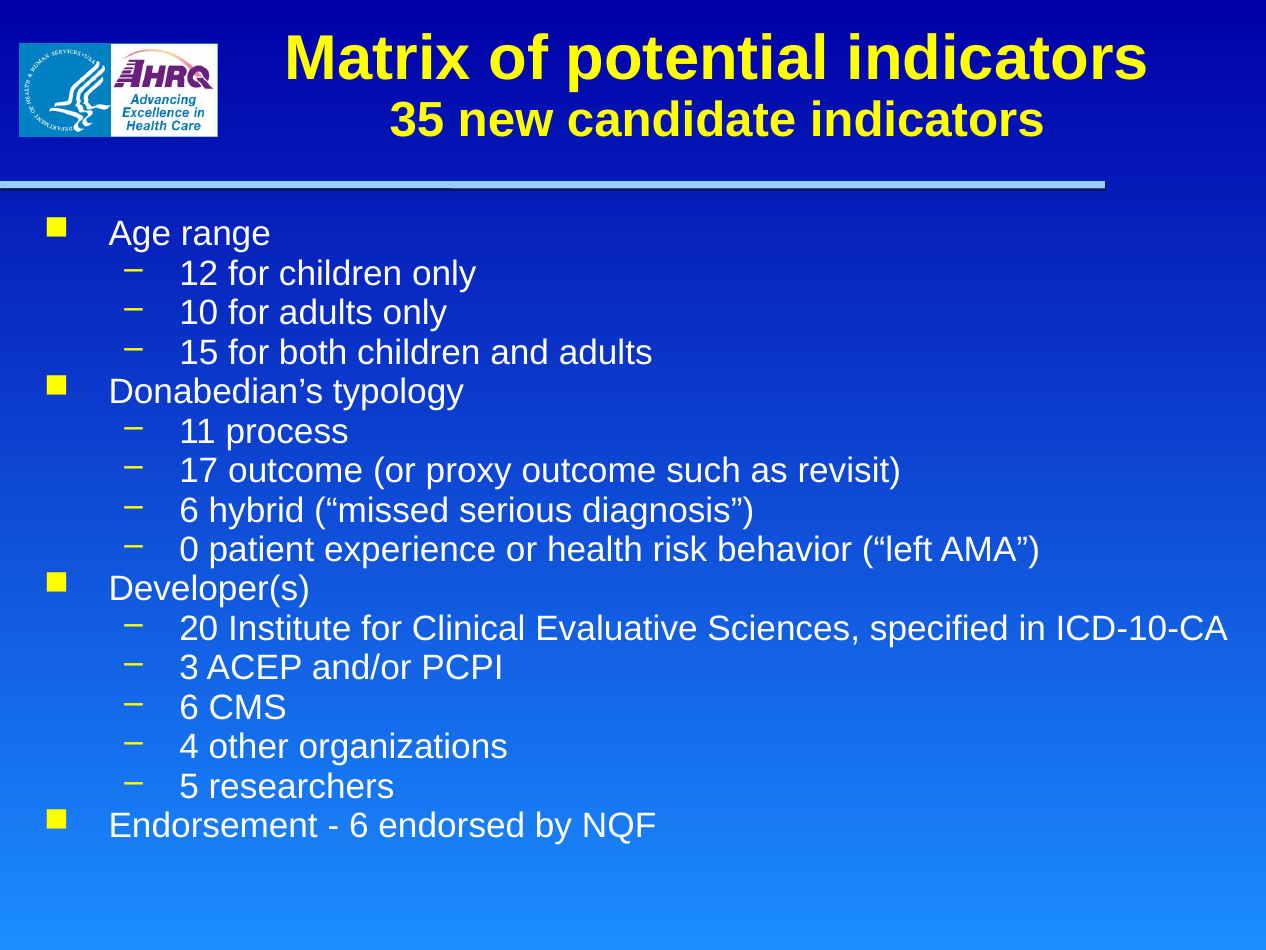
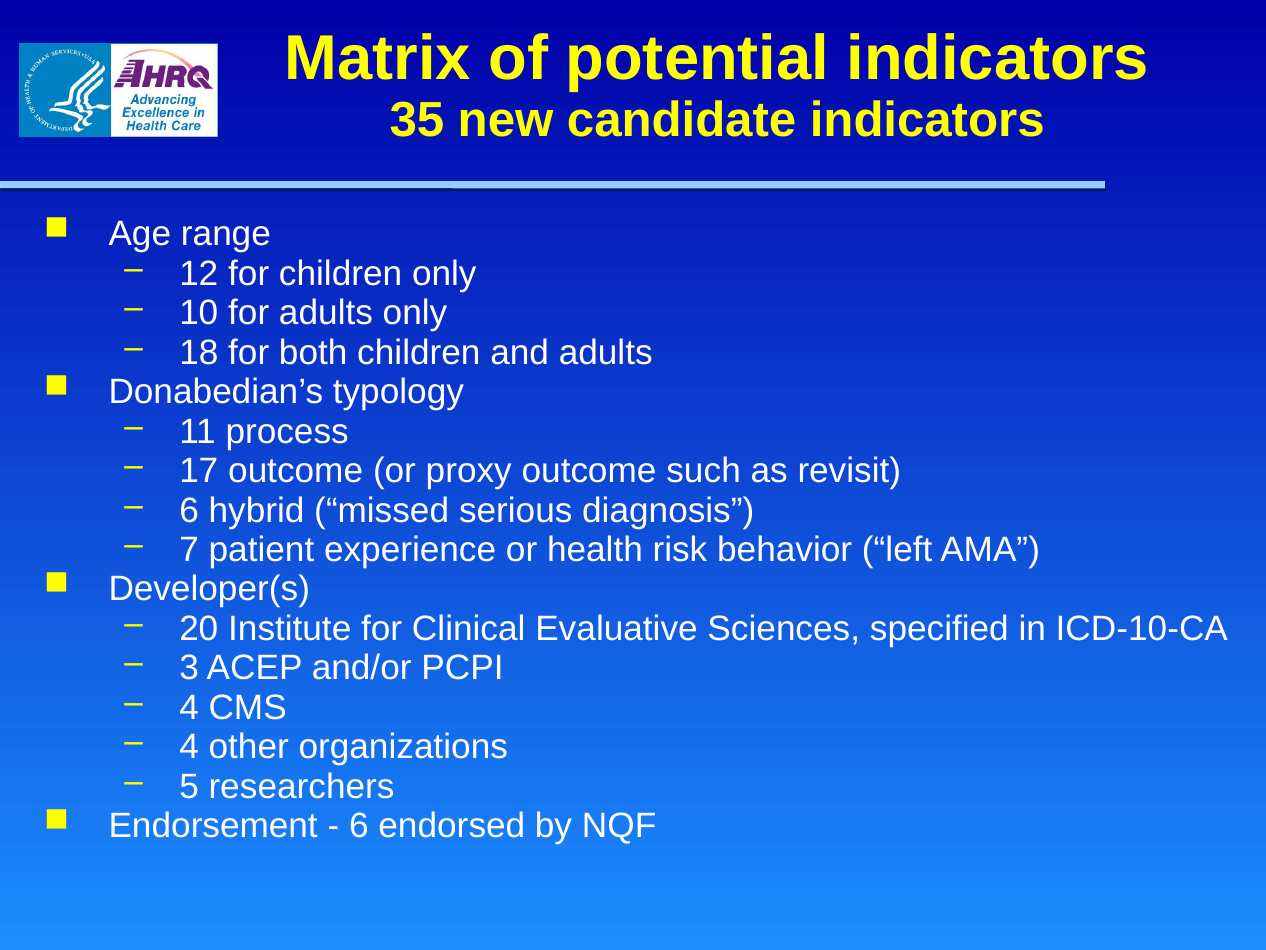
15: 15 -> 18 (199, 352)
0: 0 -> 7 (189, 550)
6: 6 -> 4 (189, 707)
